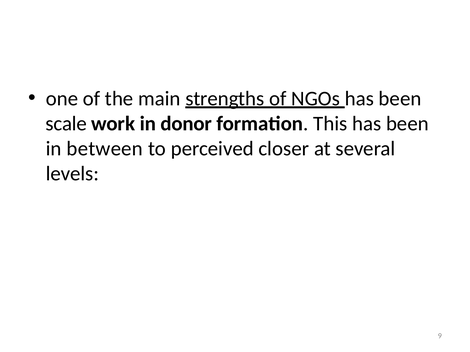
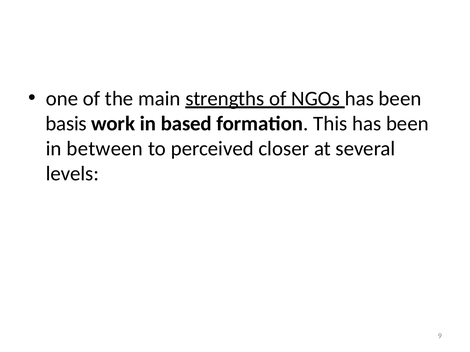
scale: scale -> basis (66, 124)
donor: donor -> based (186, 124)
